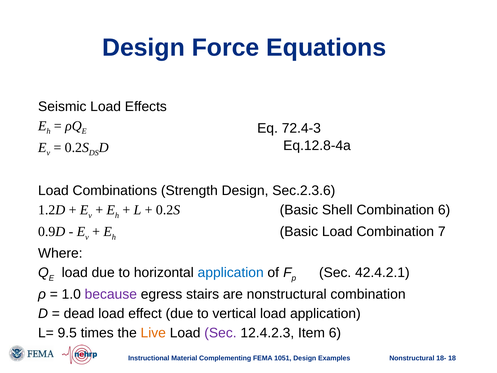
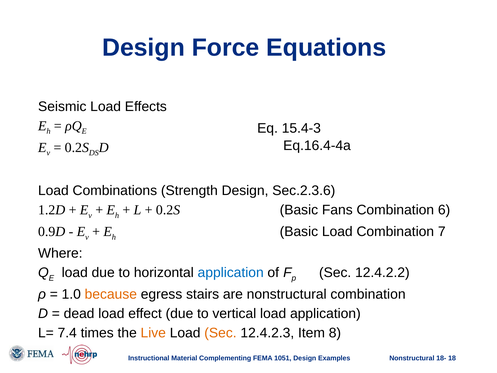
72.4-3: 72.4-3 -> 15.4-3 (301, 128)
Eq.12.8-4a: Eq.12.8-4a -> Eq.16.4-4a (317, 146)
Shell: Shell -> Fans (337, 210)
42.4.2.1: 42.4.2.1 -> 12.4.2.2 (382, 272)
because colour: purple -> orange (111, 294)
9.5: 9.5 -> 7.4 (67, 333)
Sec colour: purple -> orange (220, 333)
Item 6: 6 -> 8 (335, 333)
